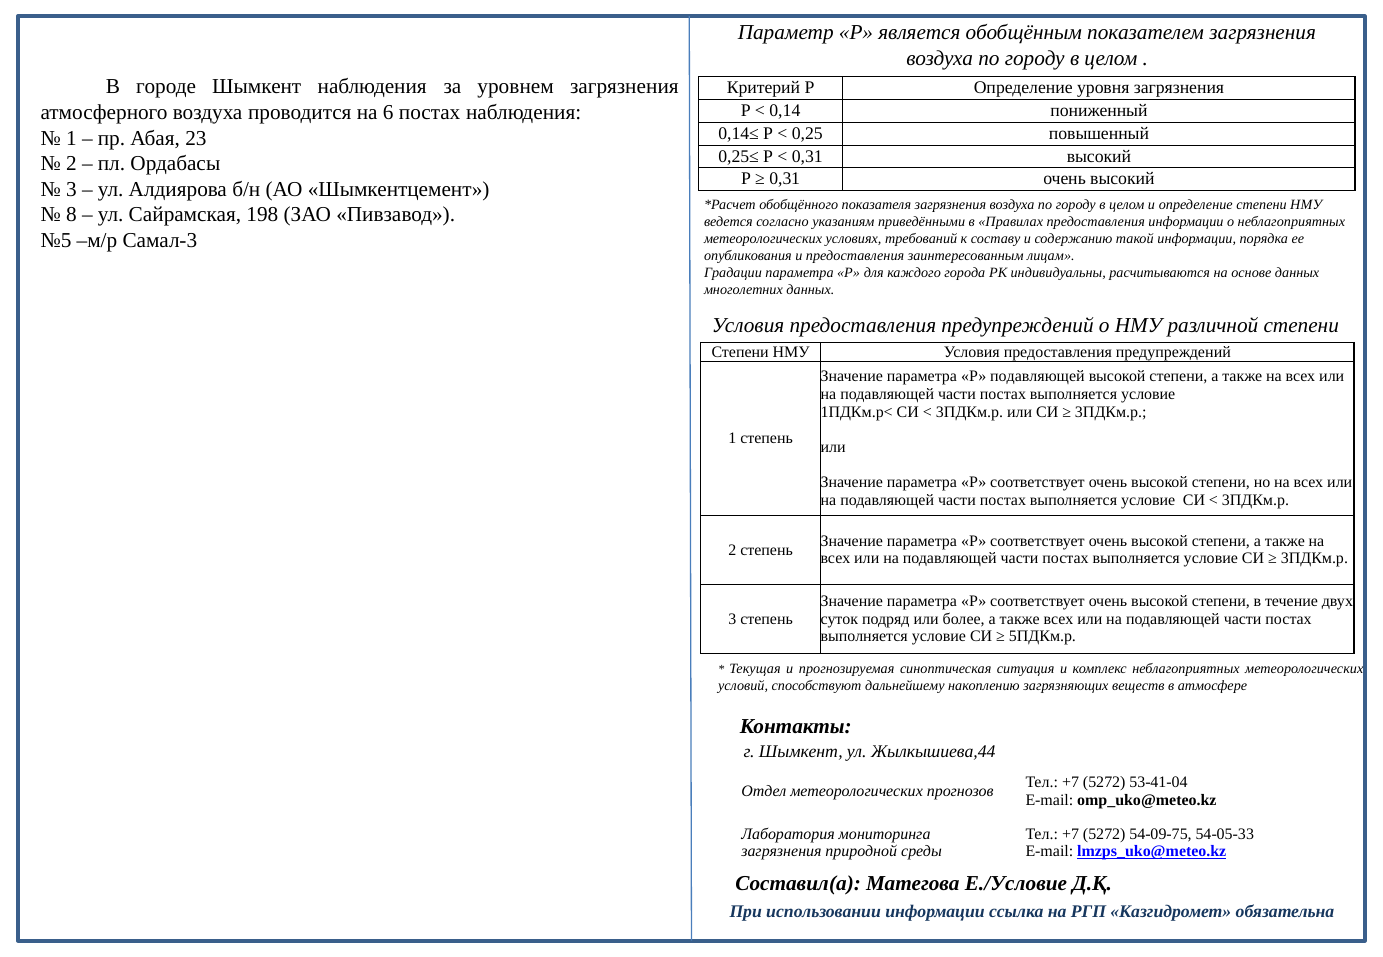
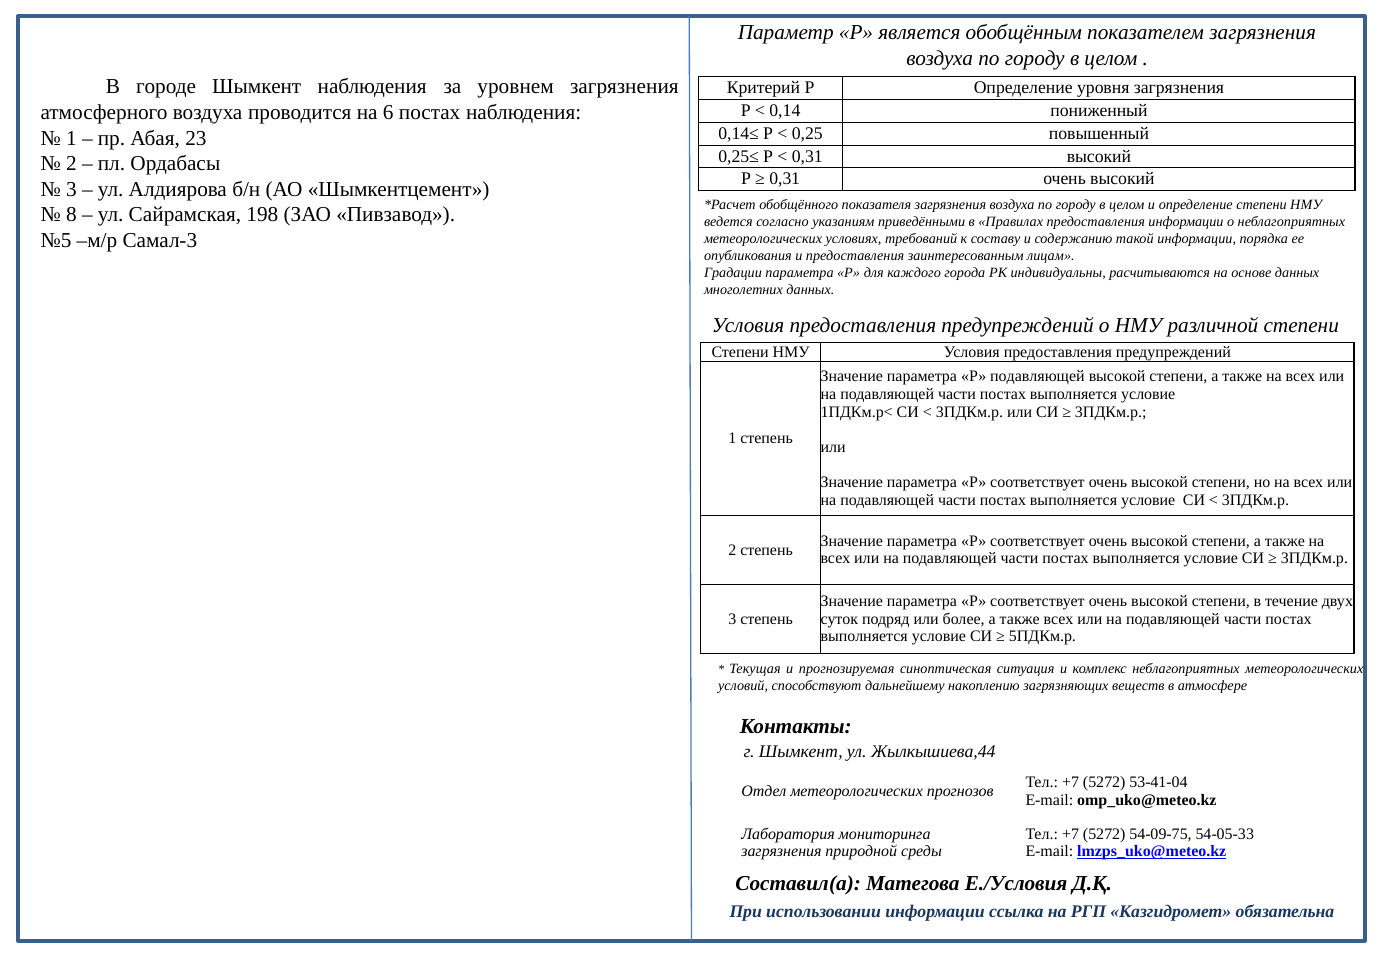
Е./Условие: Е./Условие -> Е./Условия (1016, 884)
